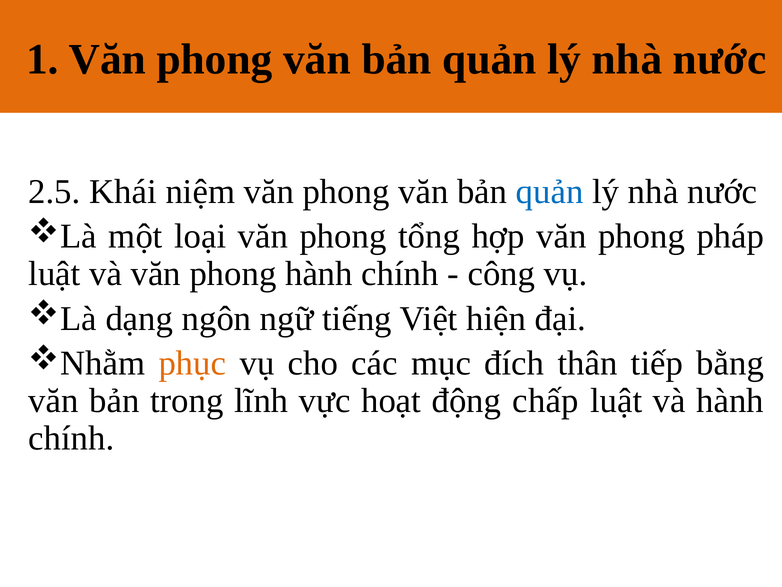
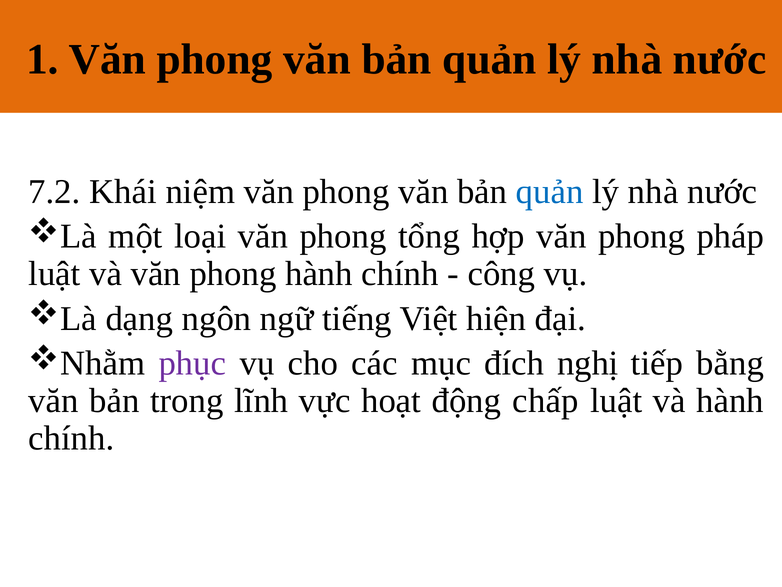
2.5: 2.5 -> 7.2 (55, 192)
phục colour: orange -> purple (192, 363)
thân: thân -> nghị (588, 363)
